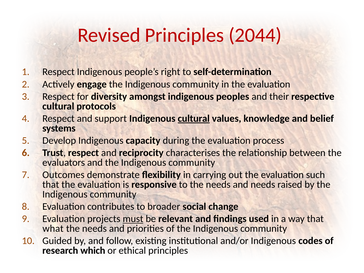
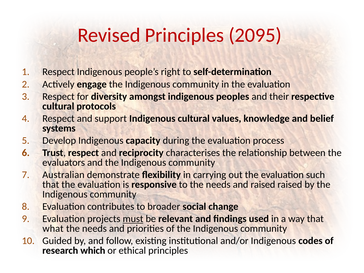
2044: 2044 -> 2095 (255, 35)
cultural underline: present -> none (194, 119)
Outcomes: Outcomes -> Australian (63, 175)
and needs: needs -> raised (263, 185)
